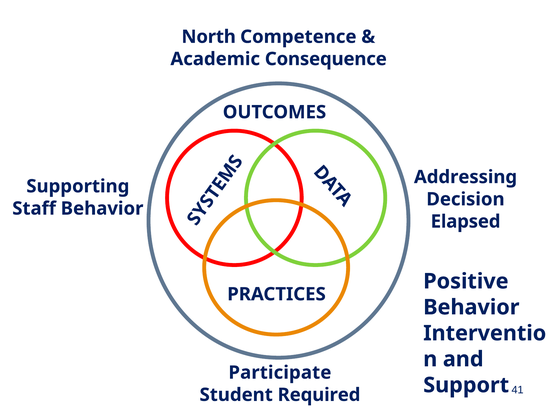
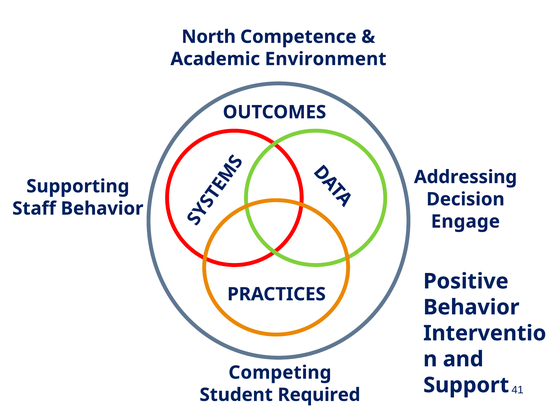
Consequence: Consequence -> Environment (326, 59)
Elapsed: Elapsed -> Engage (465, 222)
Participate: Participate -> Competing (280, 373)
